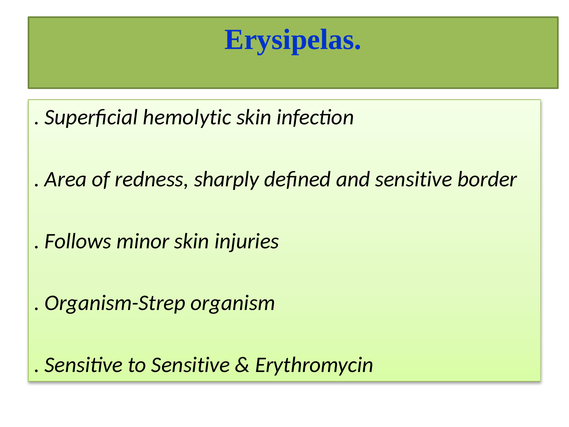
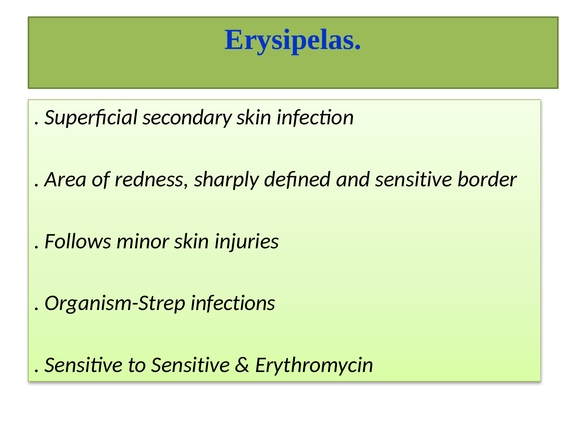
hemolytic: hemolytic -> secondary (187, 117)
organism: organism -> infections (233, 303)
